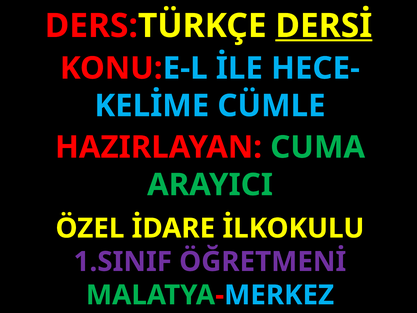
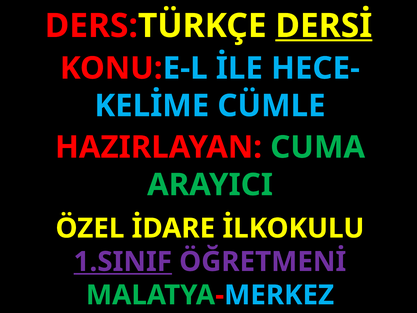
1.SINIF underline: none -> present (123, 262)
